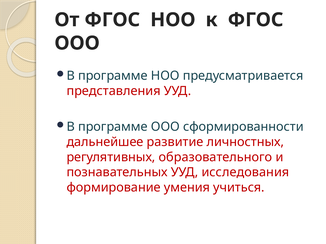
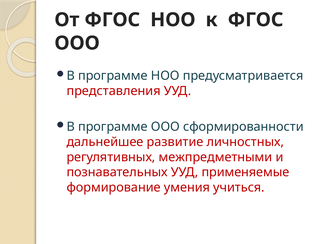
образовательного: образовательного -> межпредметными (215, 157)
исследования: исследования -> применяемые (245, 173)
